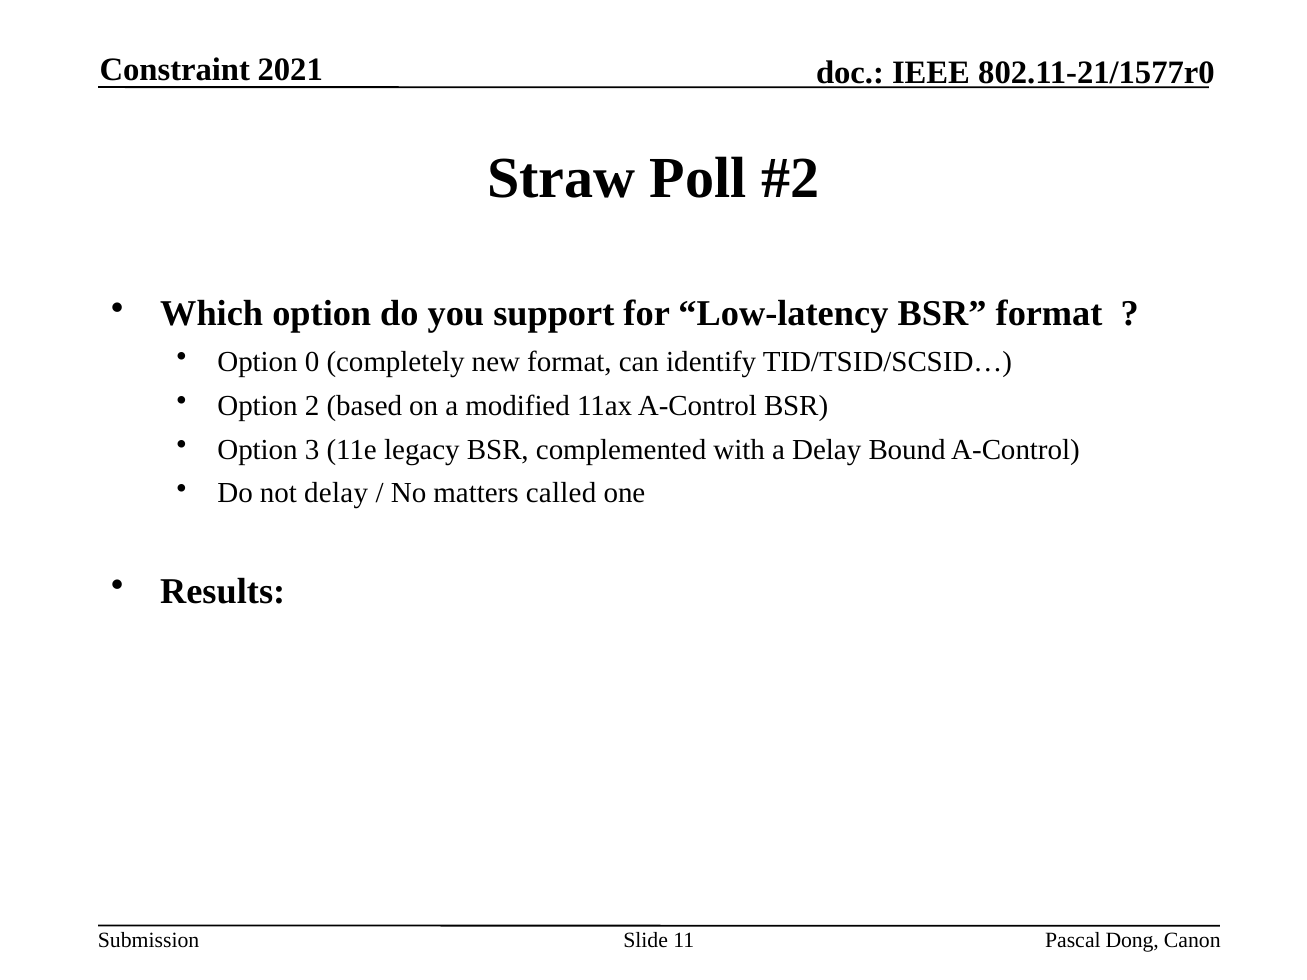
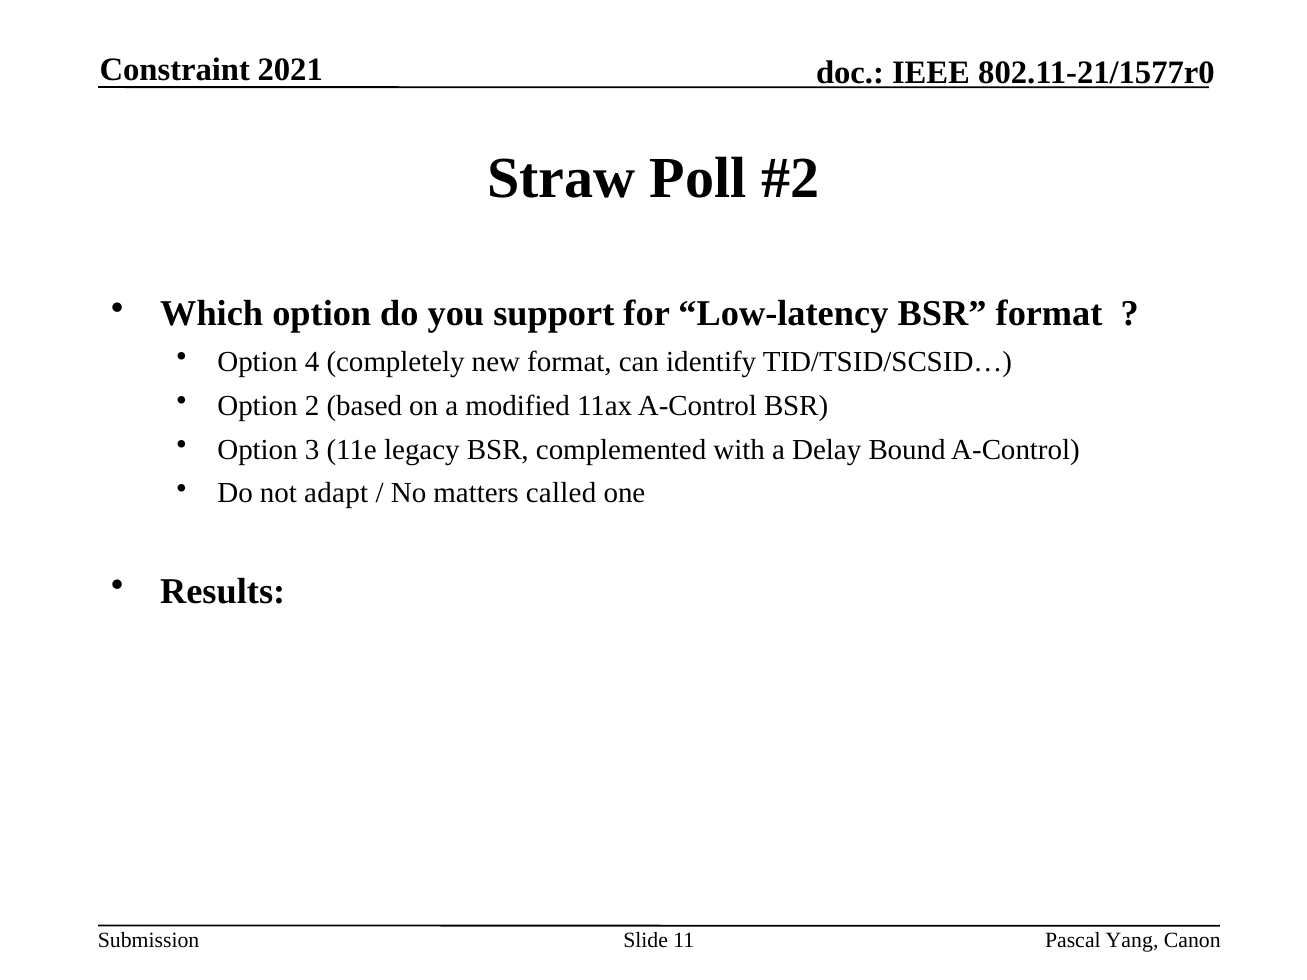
0: 0 -> 4 (312, 362)
not delay: delay -> adapt (336, 494)
Dong: Dong -> Yang (1132, 940)
